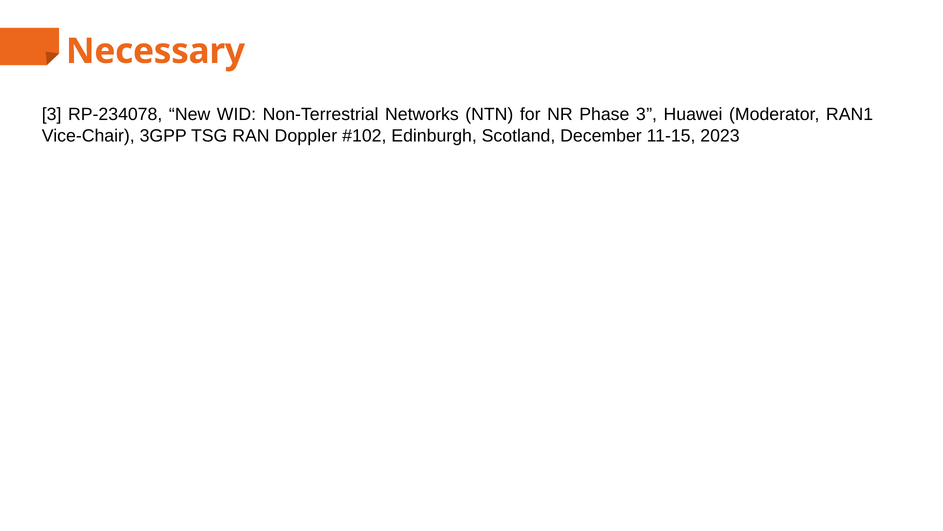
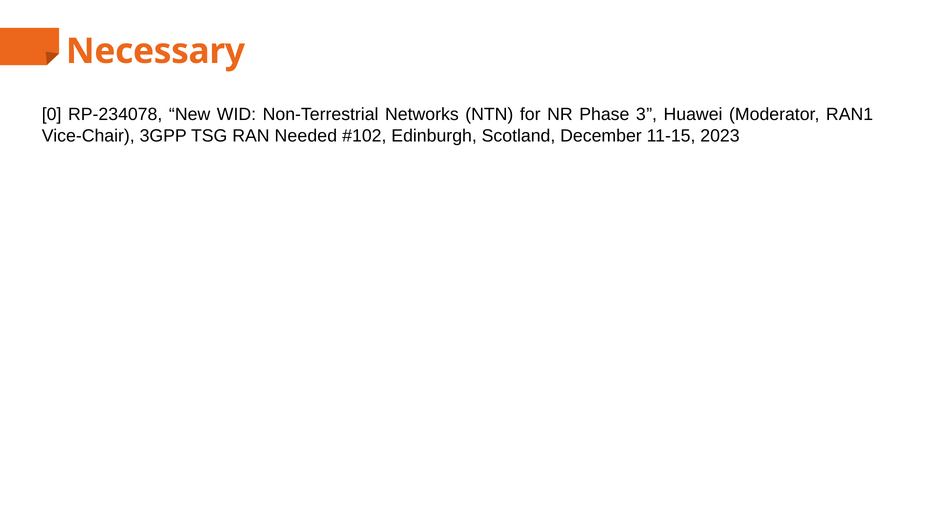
3: 3 -> 0 (52, 115)
Doppler: Doppler -> Needed (306, 136)
